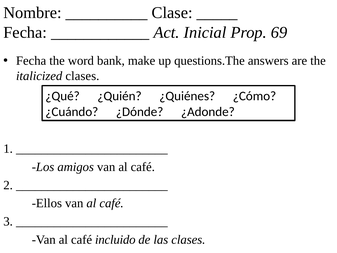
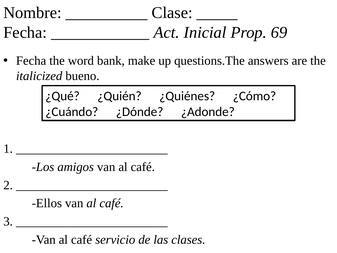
italicized clases: clases -> bueno (82, 76)
incluido: incluido -> servicio (115, 239)
